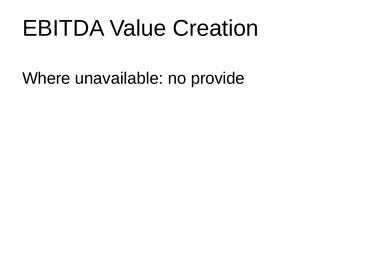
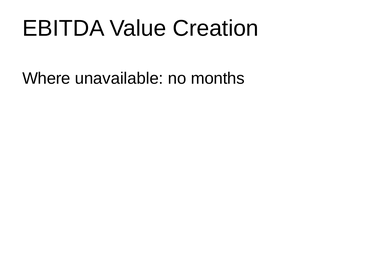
provide: provide -> months (218, 78)
